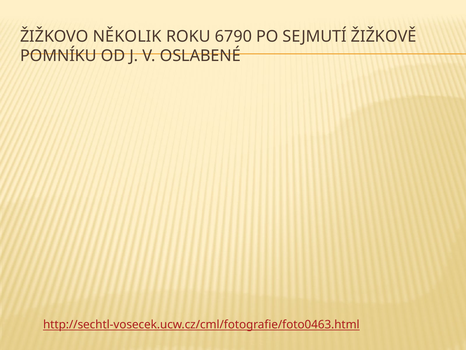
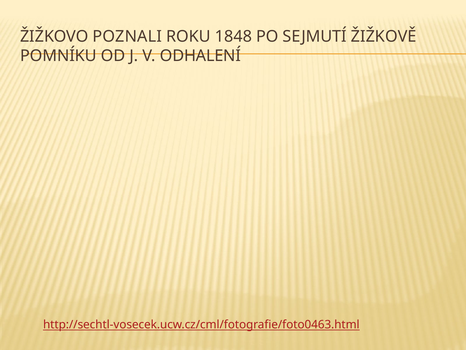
NĚKOLIK: NĚKOLIK -> POZNALI (127, 36)
6790: 6790 -> 1848 (233, 36)
OSLABENÉ: OSLABENÉ -> ODHALENÍ (200, 56)
